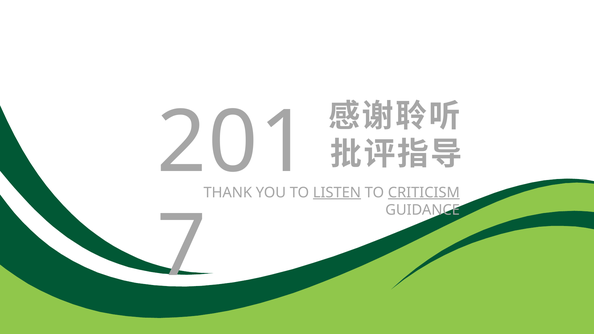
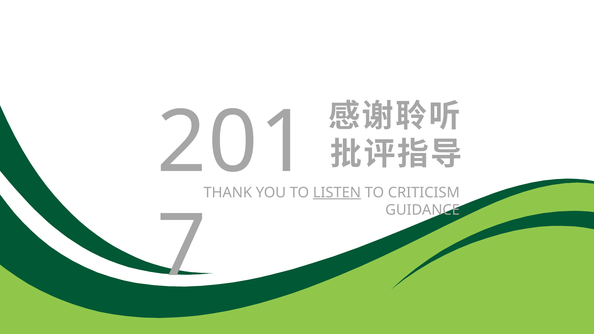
CRITICISM underline: present -> none (424, 193)
